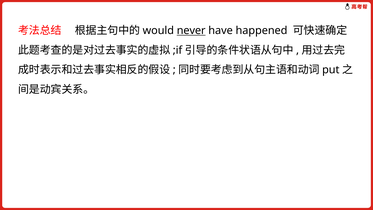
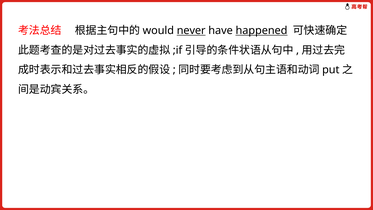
happened underline: none -> present (261, 31)
